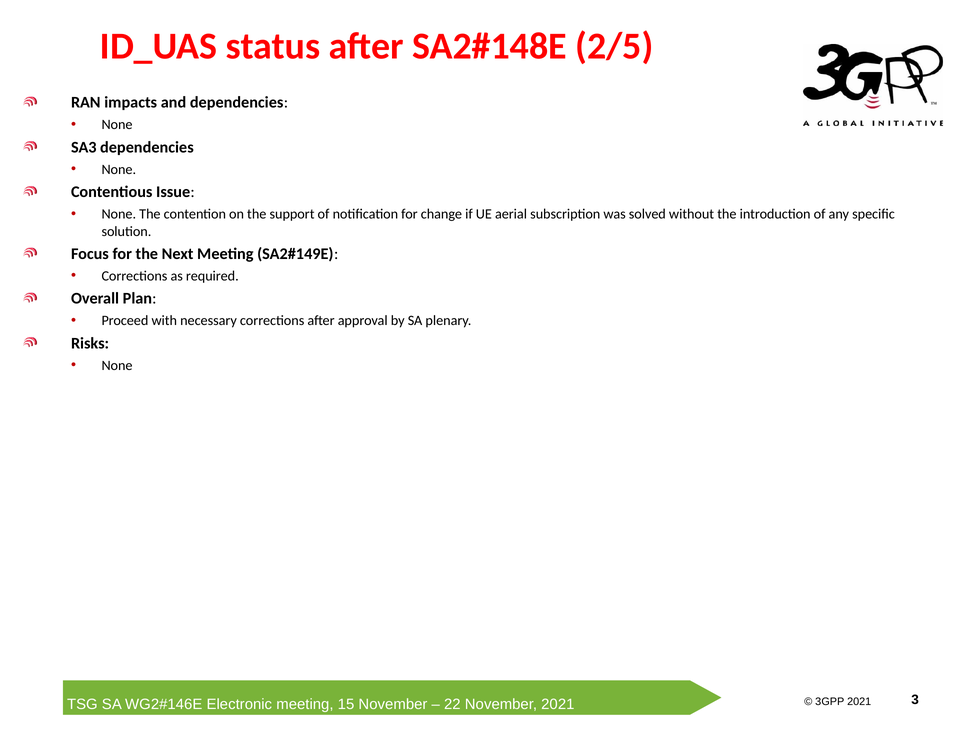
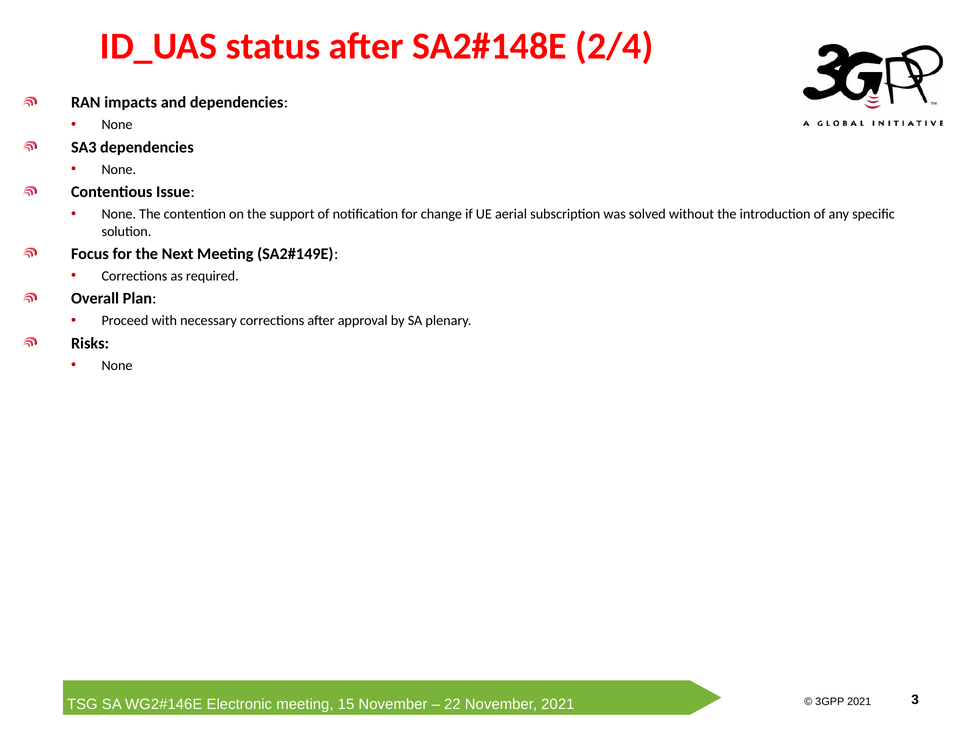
2/5: 2/5 -> 2/4 (614, 46)
